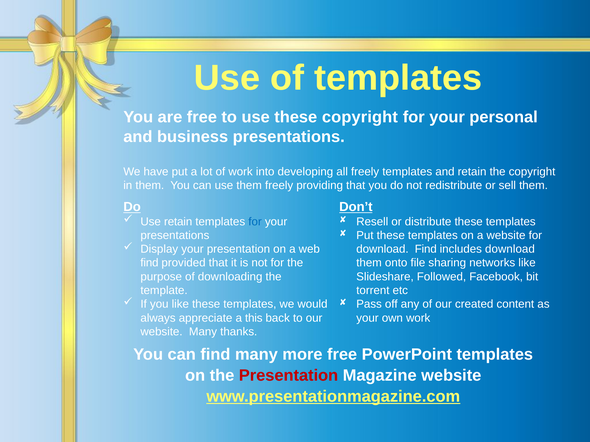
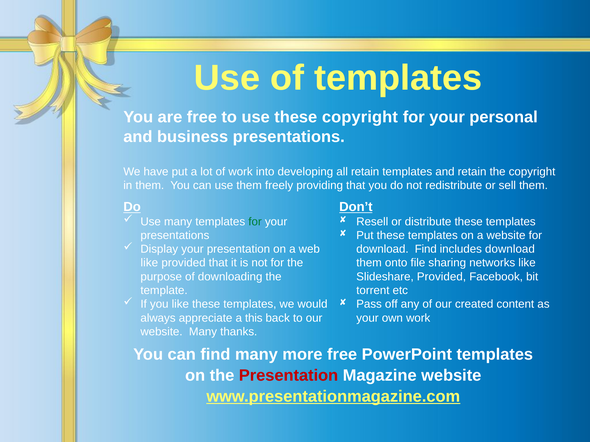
all freely: freely -> retain (365, 172)
Use retain: retain -> many (178, 222)
for colour: blue -> green (255, 222)
find: find -> like (149, 263)
Slideshare Followed: Followed -> Provided (441, 277)
